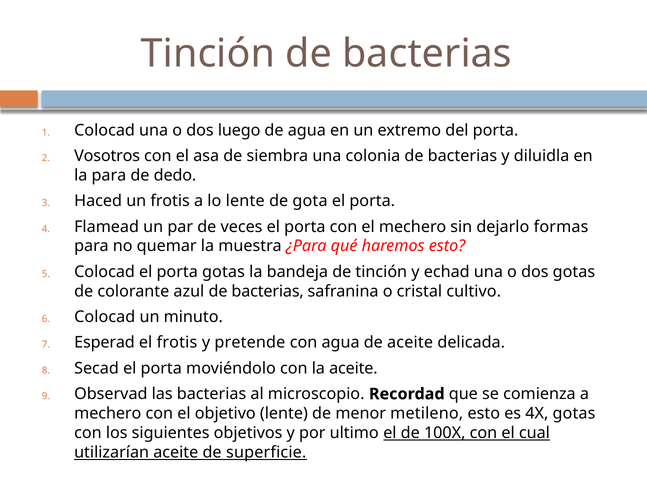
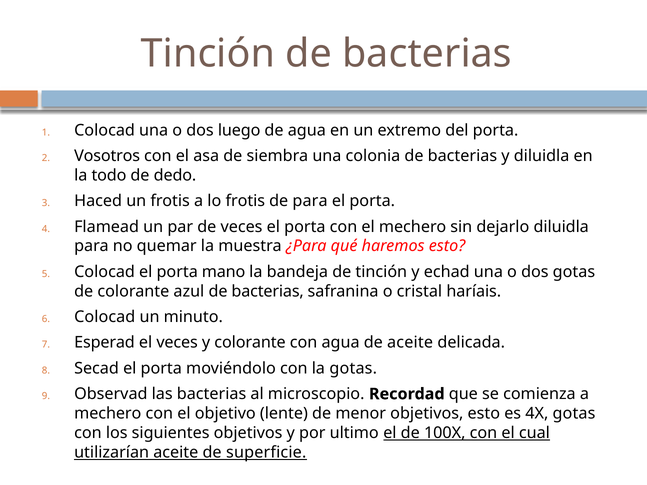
la para: para -> todo (109, 175)
lo lente: lente -> frotis (245, 201)
de gota: gota -> para (310, 201)
dejarlo formas: formas -> diluidla (561, 227)
porta gotas: gotas -> mano (224, 272)
cultivo: cultivo -> haríais (474, 291)
el frotis: frotis -> veces (177, 343)
y pretende: pretende -> colorante (250, 343)
la aceite: aceite -> gotas (353, 368)
menor metileno: metileno -> objetivos (427, 414)
